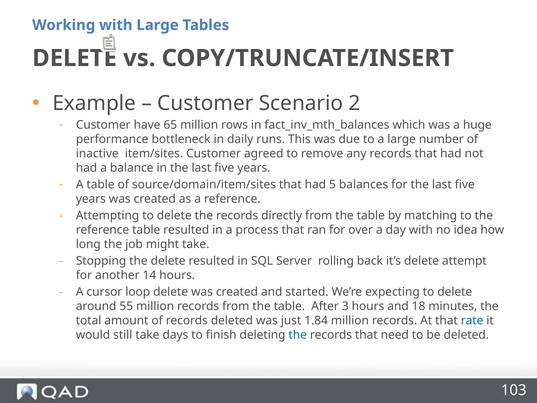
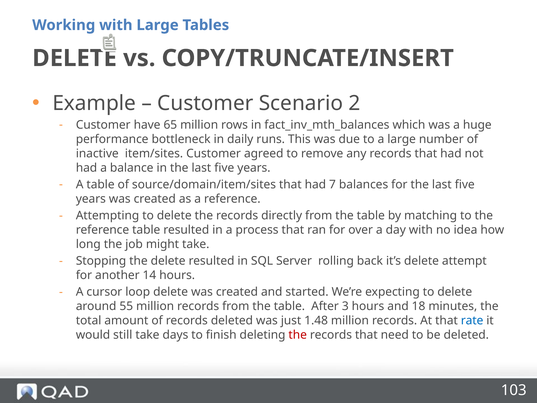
5: 5 -> 7 (332, 184)
1.84: 1.84 -> 1.48 (316, 320)
the colour: blue -> red (298, 335)
